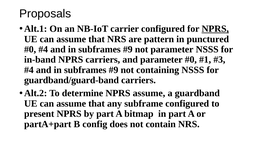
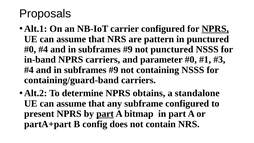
not parameter: parameter -> punctured (172, 49)
guardband/guard-band: guardband/guard-band -> containing/guard-band (71, 80)
NPRS assume: assume -> obtains (149, 93)
guardband: guardband -> standalone (197, 93)
part underline: none -> present (105, 114)
